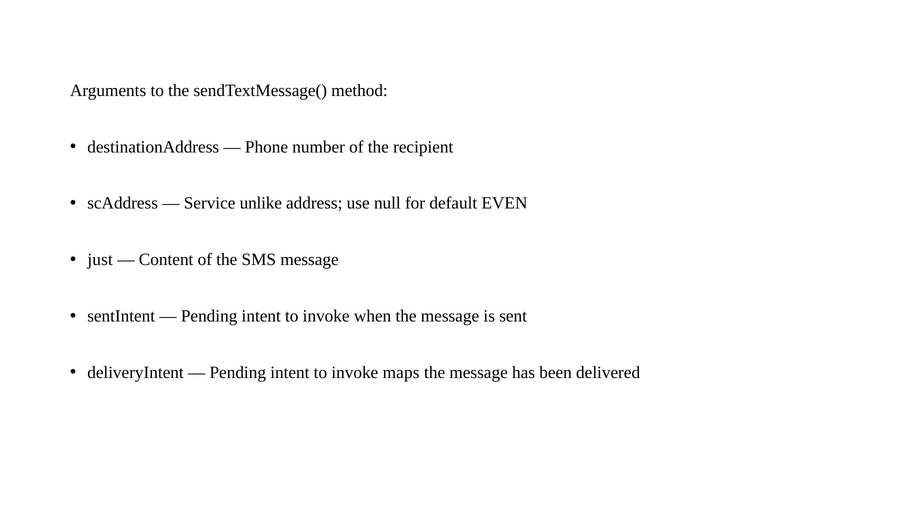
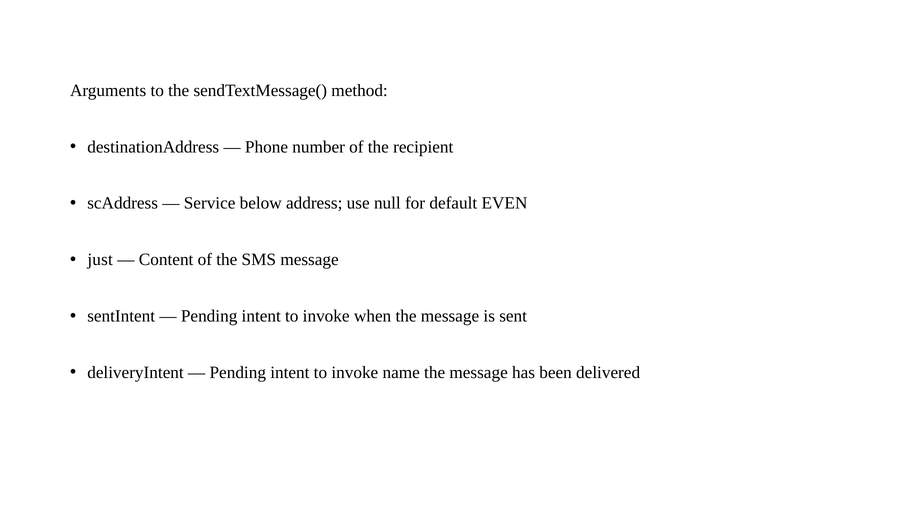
unlike: unlike -> below (261, 203)
maps: maps -> name (401, 372)
